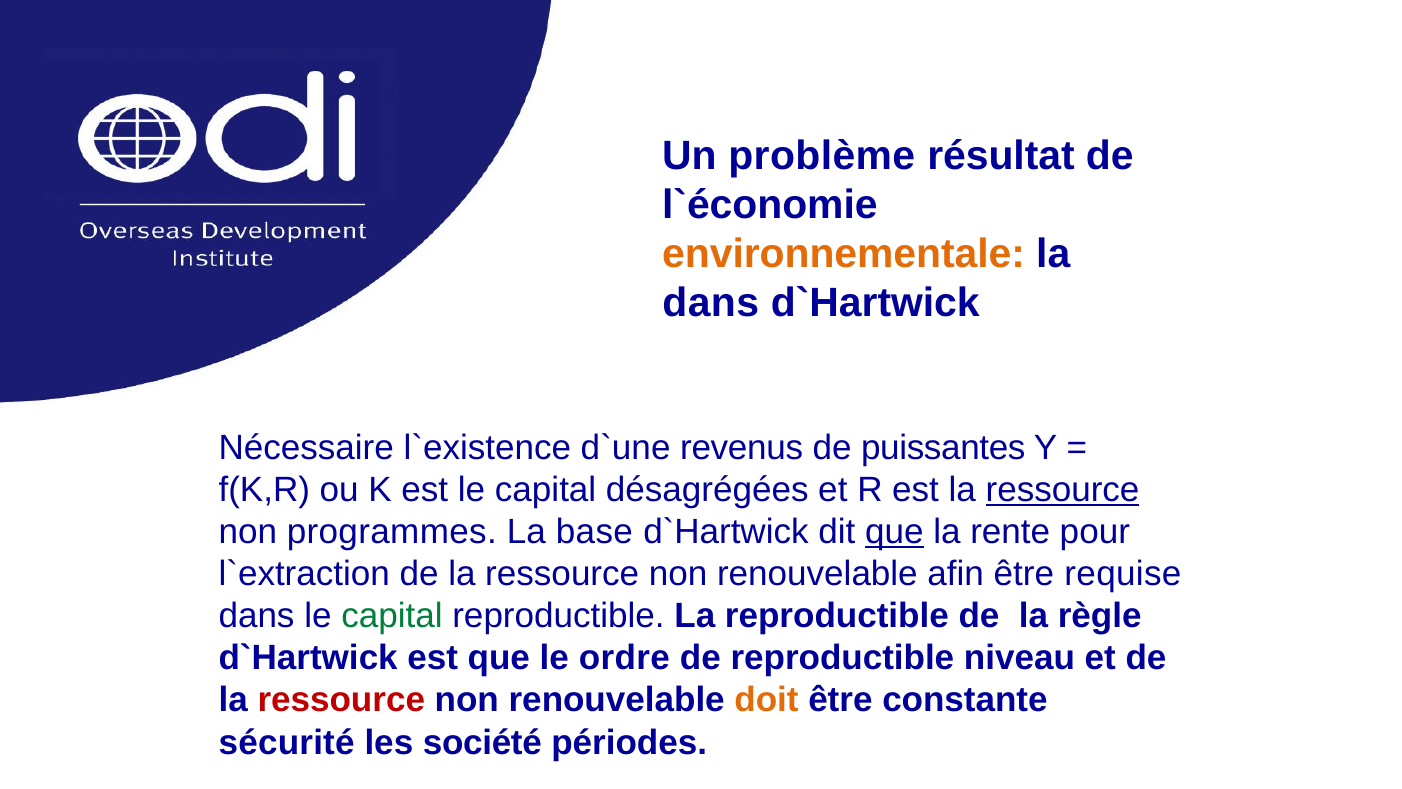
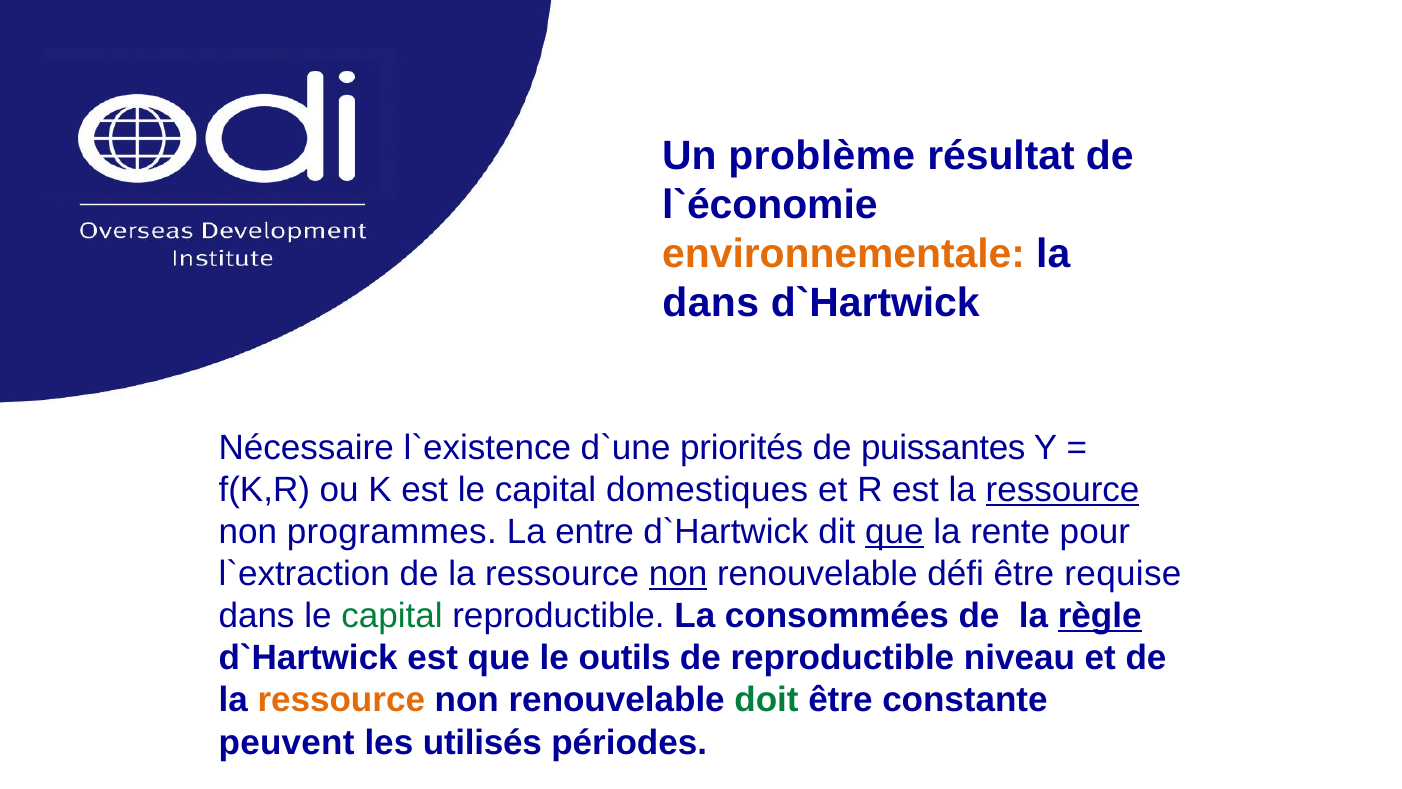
revenus: revenus -> priorités (742, 448)
désagrégées: désagrégées -> domestiques (707, 490)
base: base -> entre (595, 532)
non underline: none -> present (678, 574)
afin: afin -> défi (956, 574)
La reproductible: reproductible -> consommées (837, 616)
règle underline: none -> present (1100, 616)
ordre: ordre -> outils (625, 658)
ressource colour: red -> orange (341, 700)
doit colour: orange -> green (766, 700)
sécurité: sécurité -> peuvent (287, 742)
société: société -> utilisés (482, 742)
